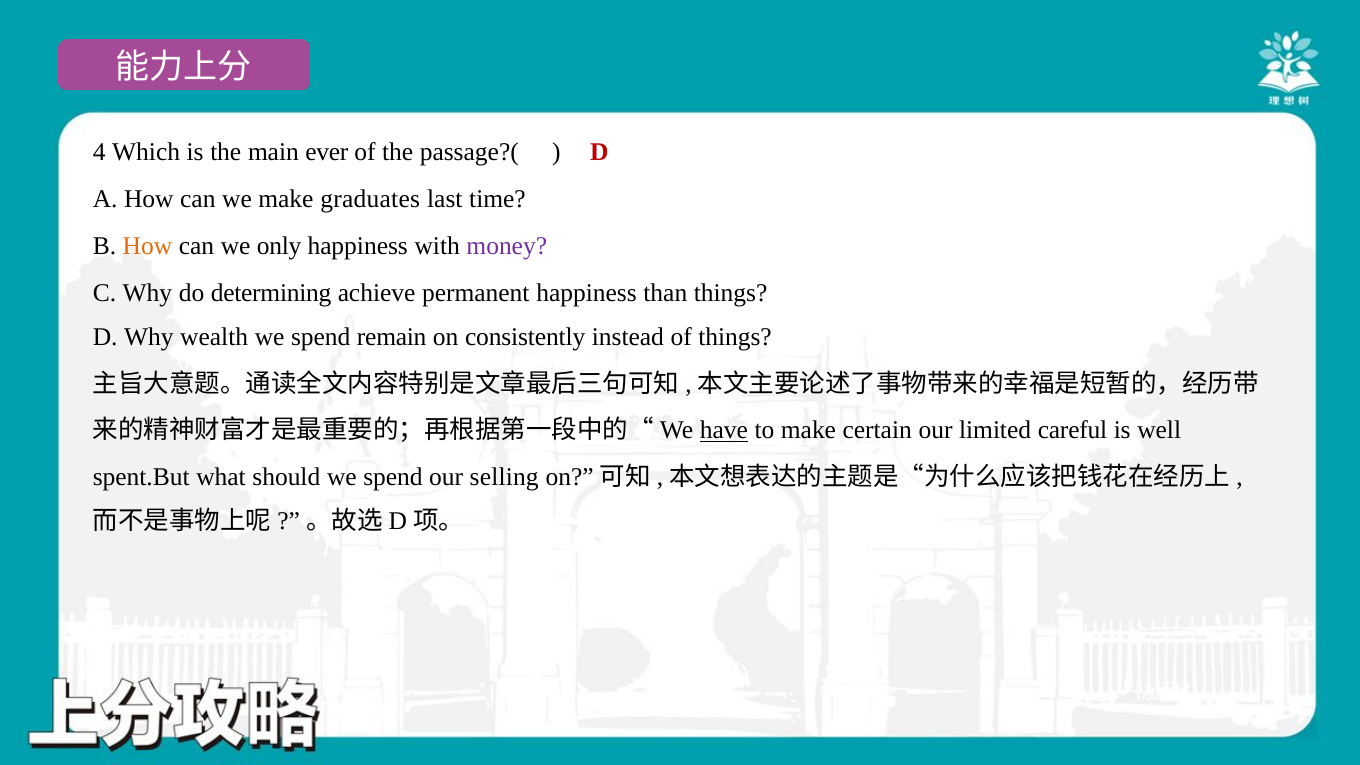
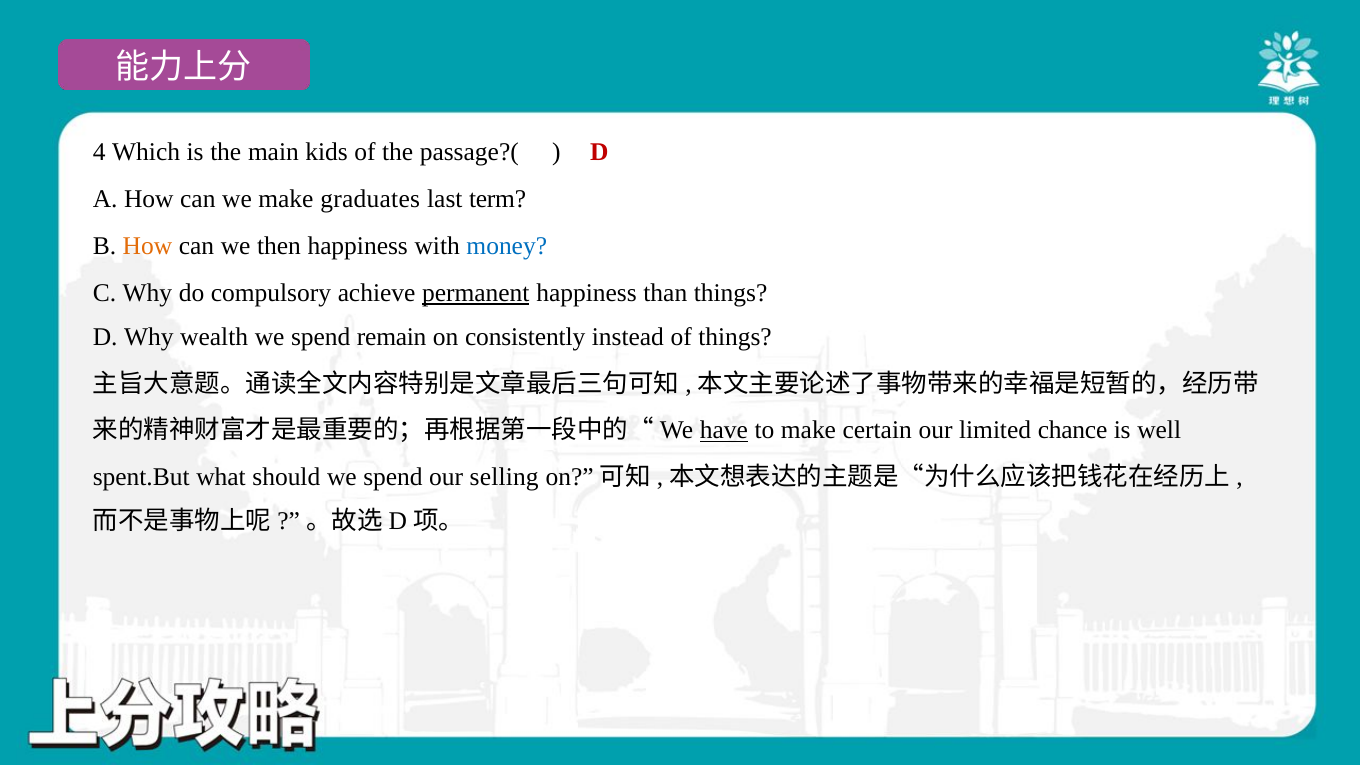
ever: ever -> kids (327, 152)
time: time -> term (498, 200)
only: only -> then (279, 246)
money colour: purple -> blue (507, 246)
determining: determining -> compulsory (271, 293)
permanent underline: none -> present (476, 293)
careful: careful -> chance (1073, 430)
